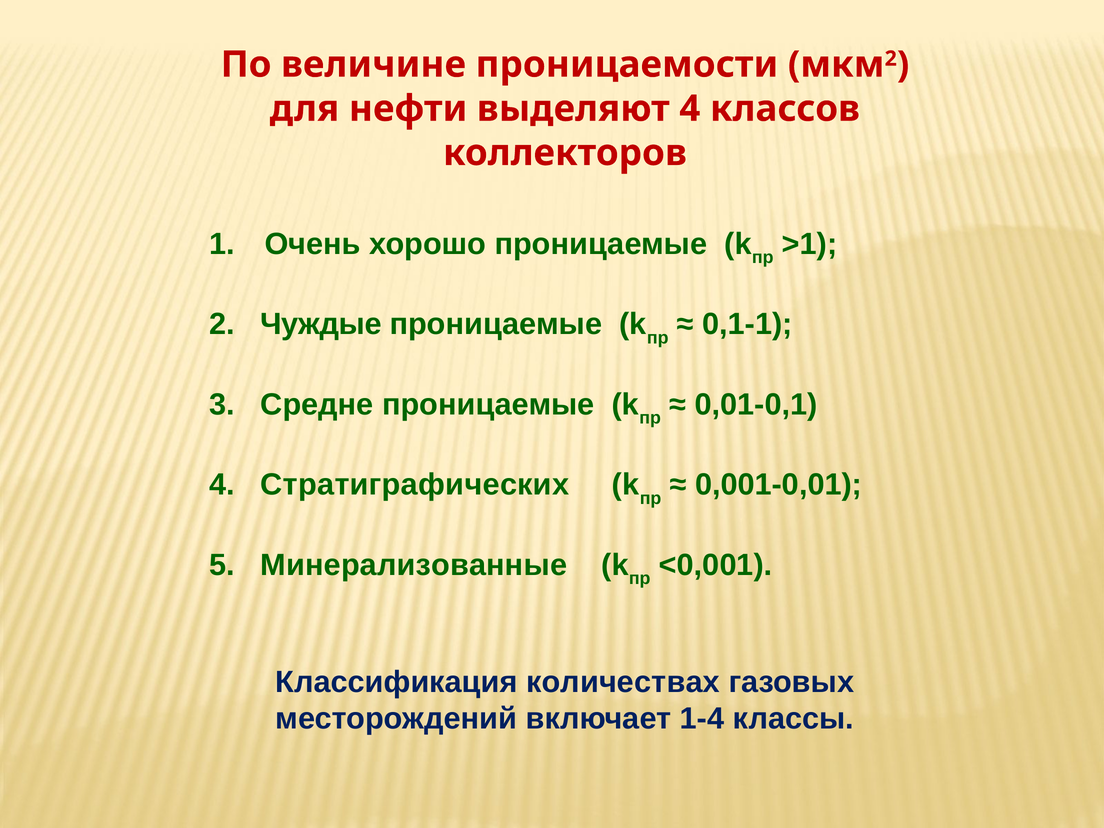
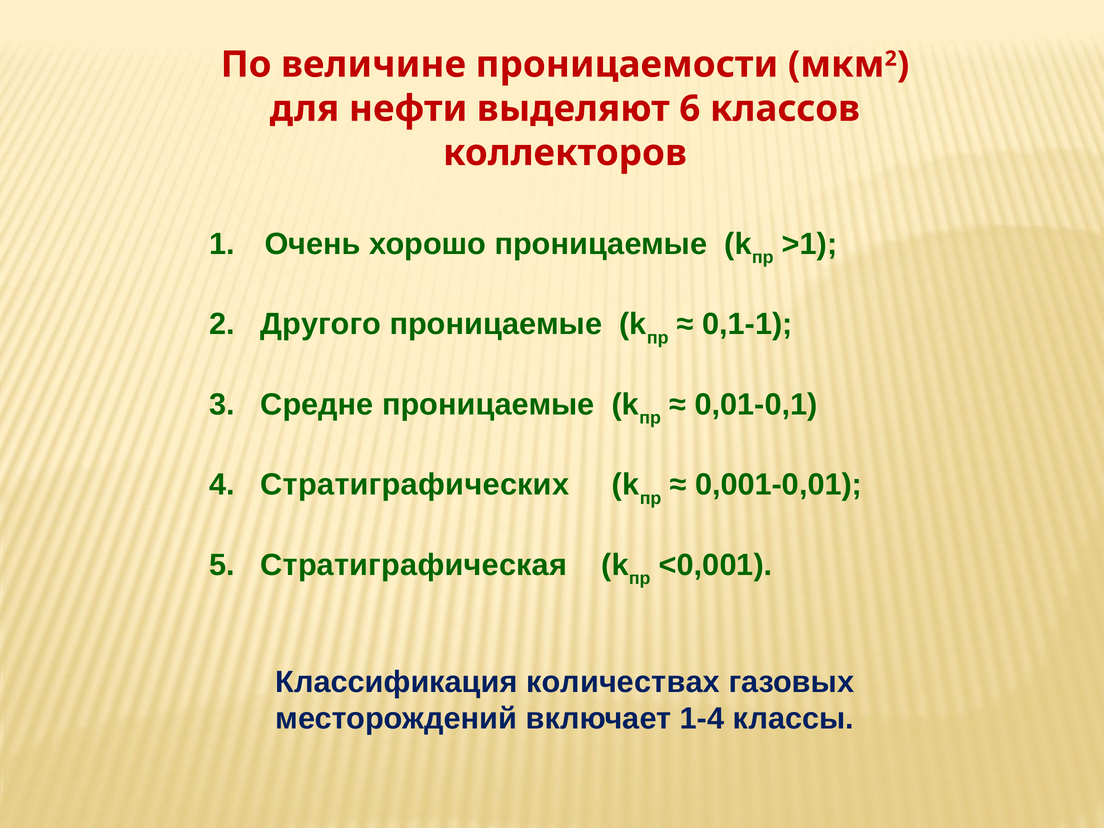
выделяют 4: 4 -> 6 (690, 109)
Чуждые: Чуждые -> Другого (321, 324)
Минерализованные: Минерализованные -> Стратиграфическая (414, 565)
